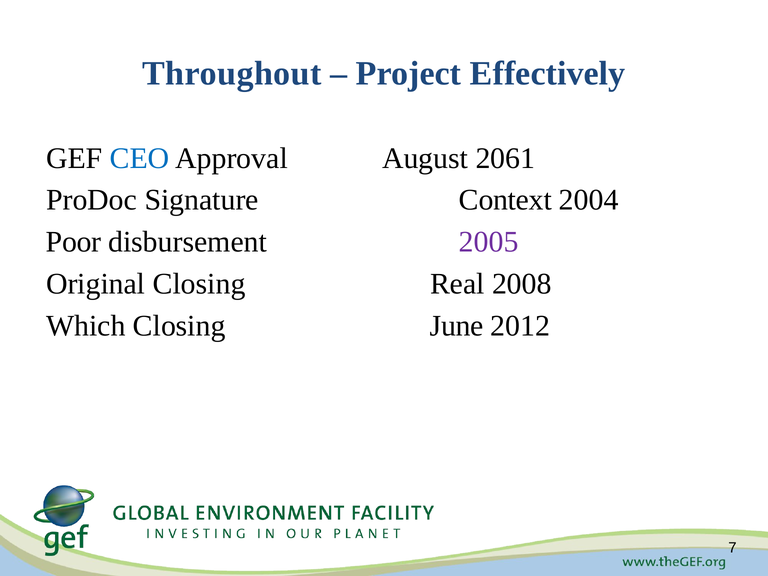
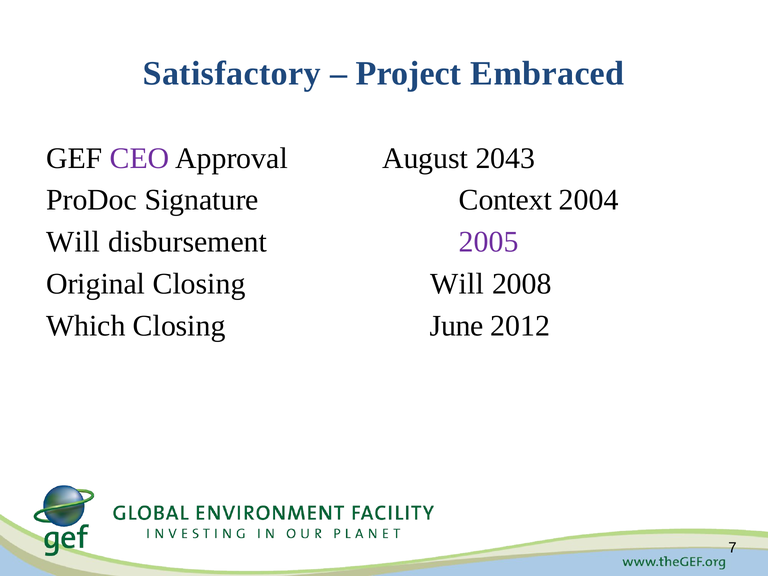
Throughout: Throughout -> Satisfactory (232, 73)
Effectively: Effectively -> Embraced (547, 73)
CEO colour: blue -> purple (140, 158)
2061: 2061 -> 2043 (505, 158)
Poor: Poor -> Will (73, 242)
Closing Real: Real -> Will (457, 284)
